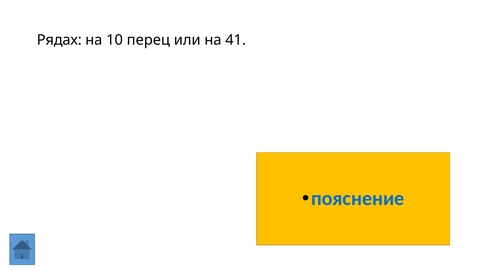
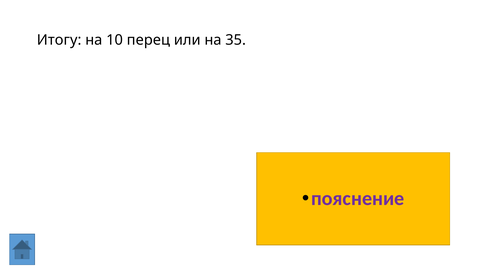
Рядах: Рядах -> Итогу (59, 40)
41: 41 -> 35 (236, 40)
пояснение colour: blue -> purple (358, 198)
